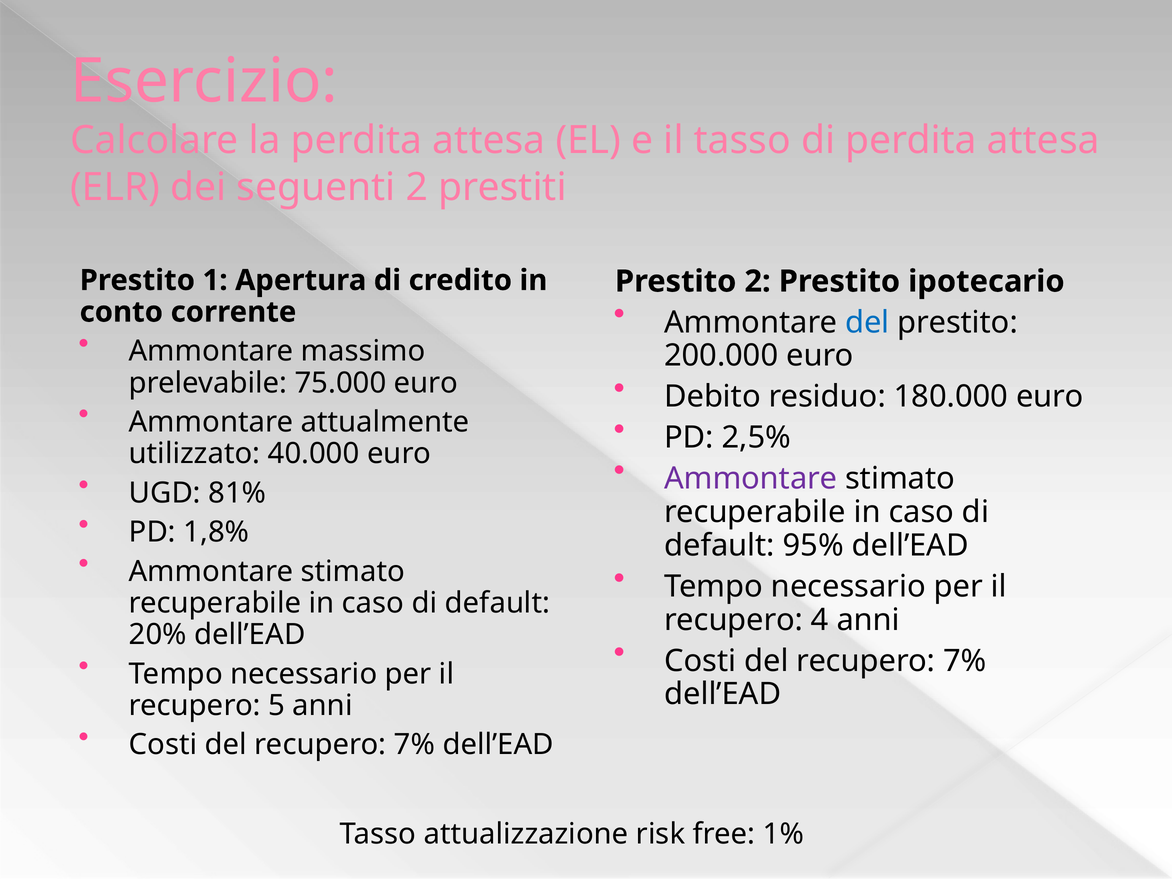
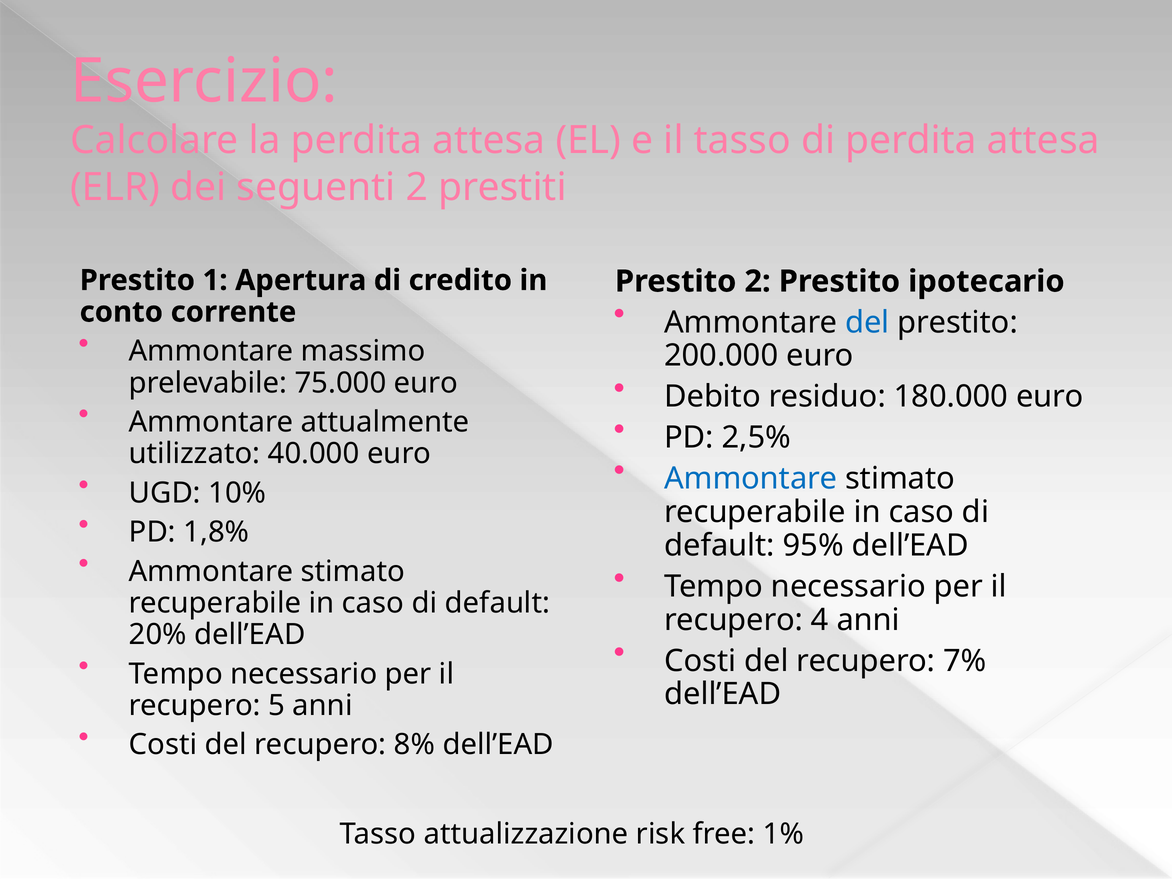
Ammontare colour: purple -> blue (751, 479)
81%: 81% -> 10% (237, 493)
7%: 7% -> 8% (414, 745)
